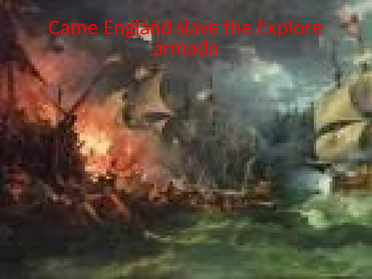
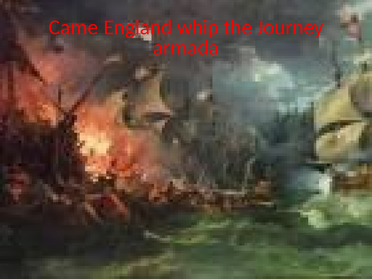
slave: slave -> whip (198, 27)
Explore: Explore -> Journey (290, 27)
